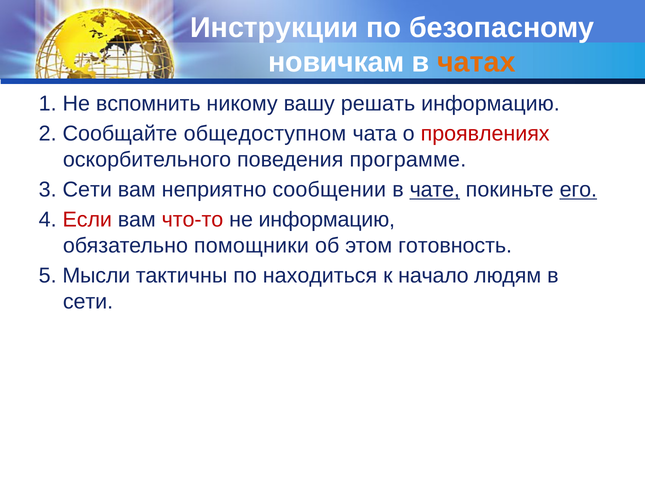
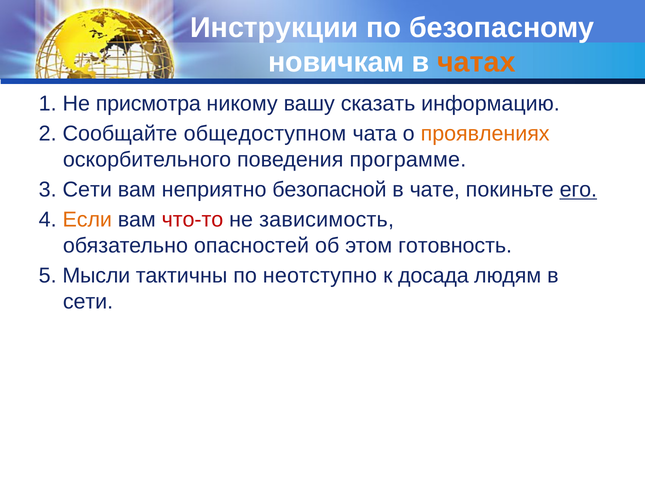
вспомнить: вспомнить -> присмотра (148, 104)
решать: решать -> сказать (378, 104)
проявлениях colour: red -> orange (485, 134)
сообщении: сообщении -> безопасной (329, 190)
чате underline: present -> none (435, 190)
Если colour: red -> orange (87, 220)
не информацию: информацию -> зависимость (327, 220)
помощники: помощники -> опасностей (252, 246)
находиться: находиться -> неотступно (320, 276)
начало: начало -> досада (433, 276)
